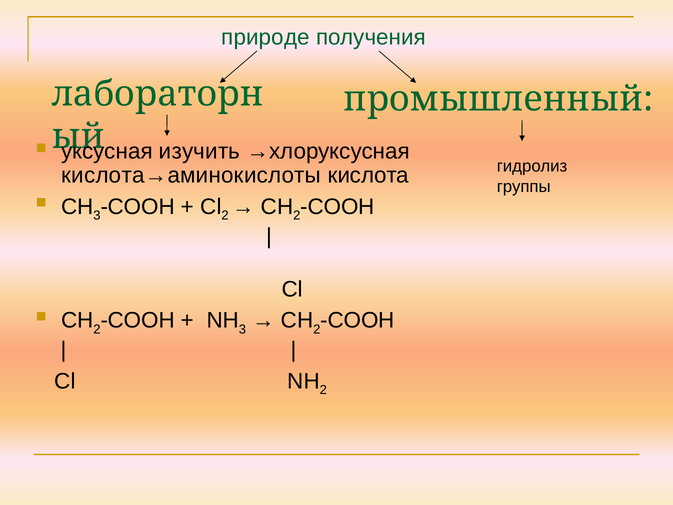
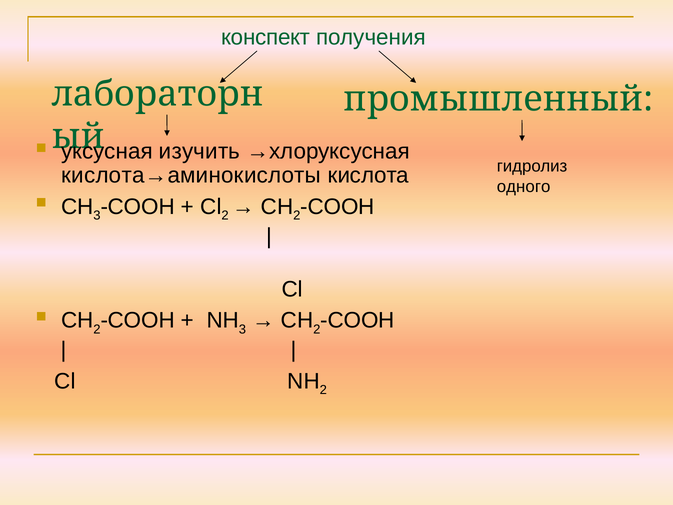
природе: природе -> конспект (266, 37)
группы: группы -> одного (524, 186)
